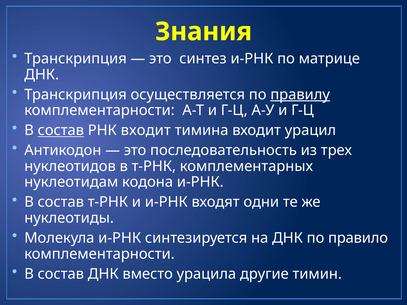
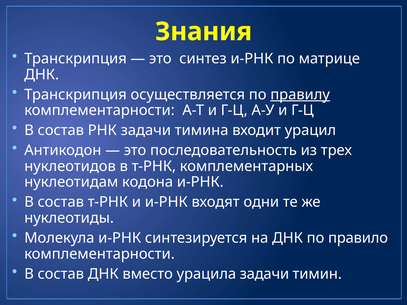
состав underline: present -> none (61, 131)
РНК входит: входит -> задачи (146, 131)
урацила другие: другие -> задачи (264, 274)
